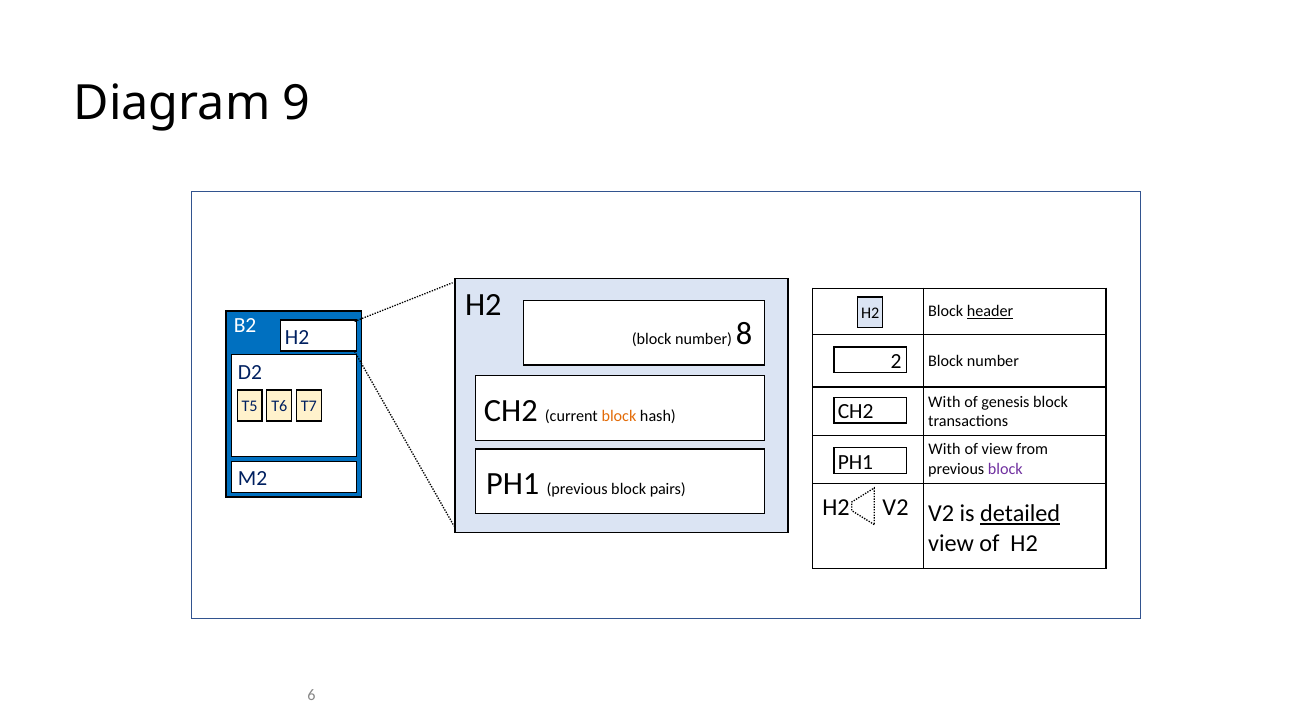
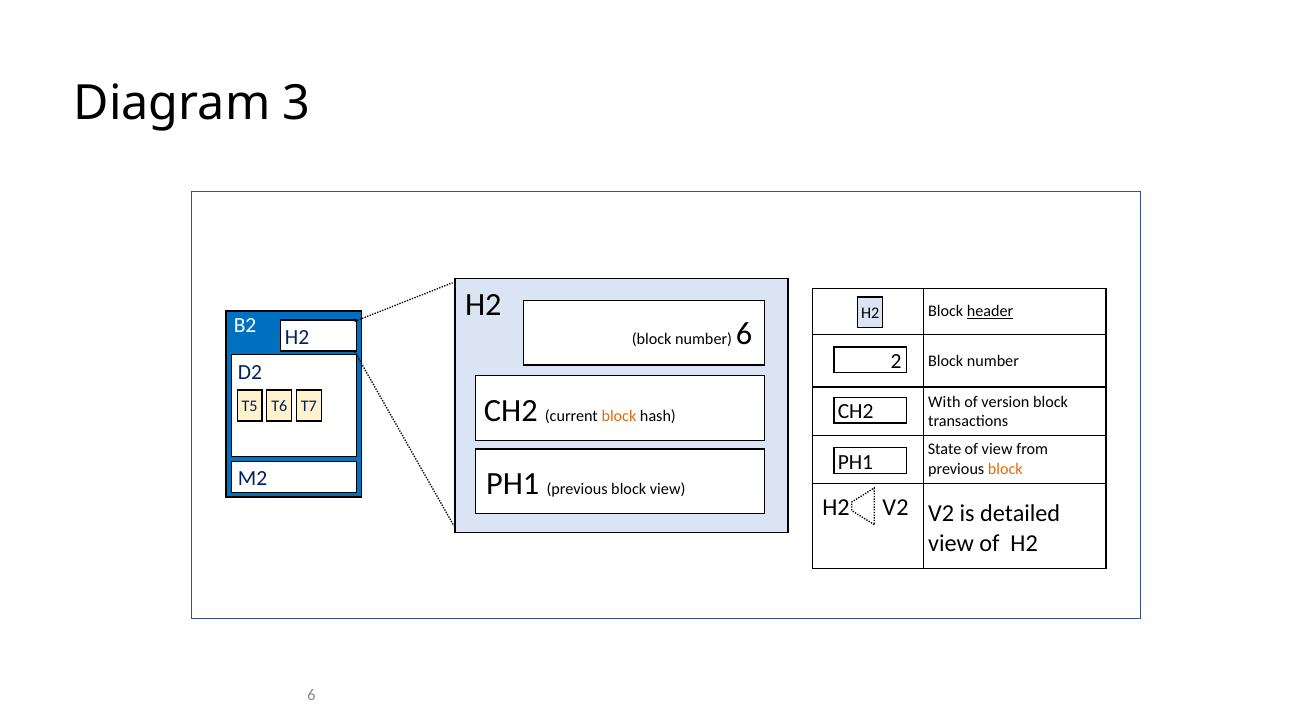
9: 9 -> 3 (297, 103)
number 8: 8 -> 6 (744, 334)
genesis: genesis -> version (1005, 402)
With: With -> State (945, 449)
block colour: purple -> orange (1005, 469)
block pairs: pairs -> view (668, 489)
detailed underline: present -> none (1020, 513)
